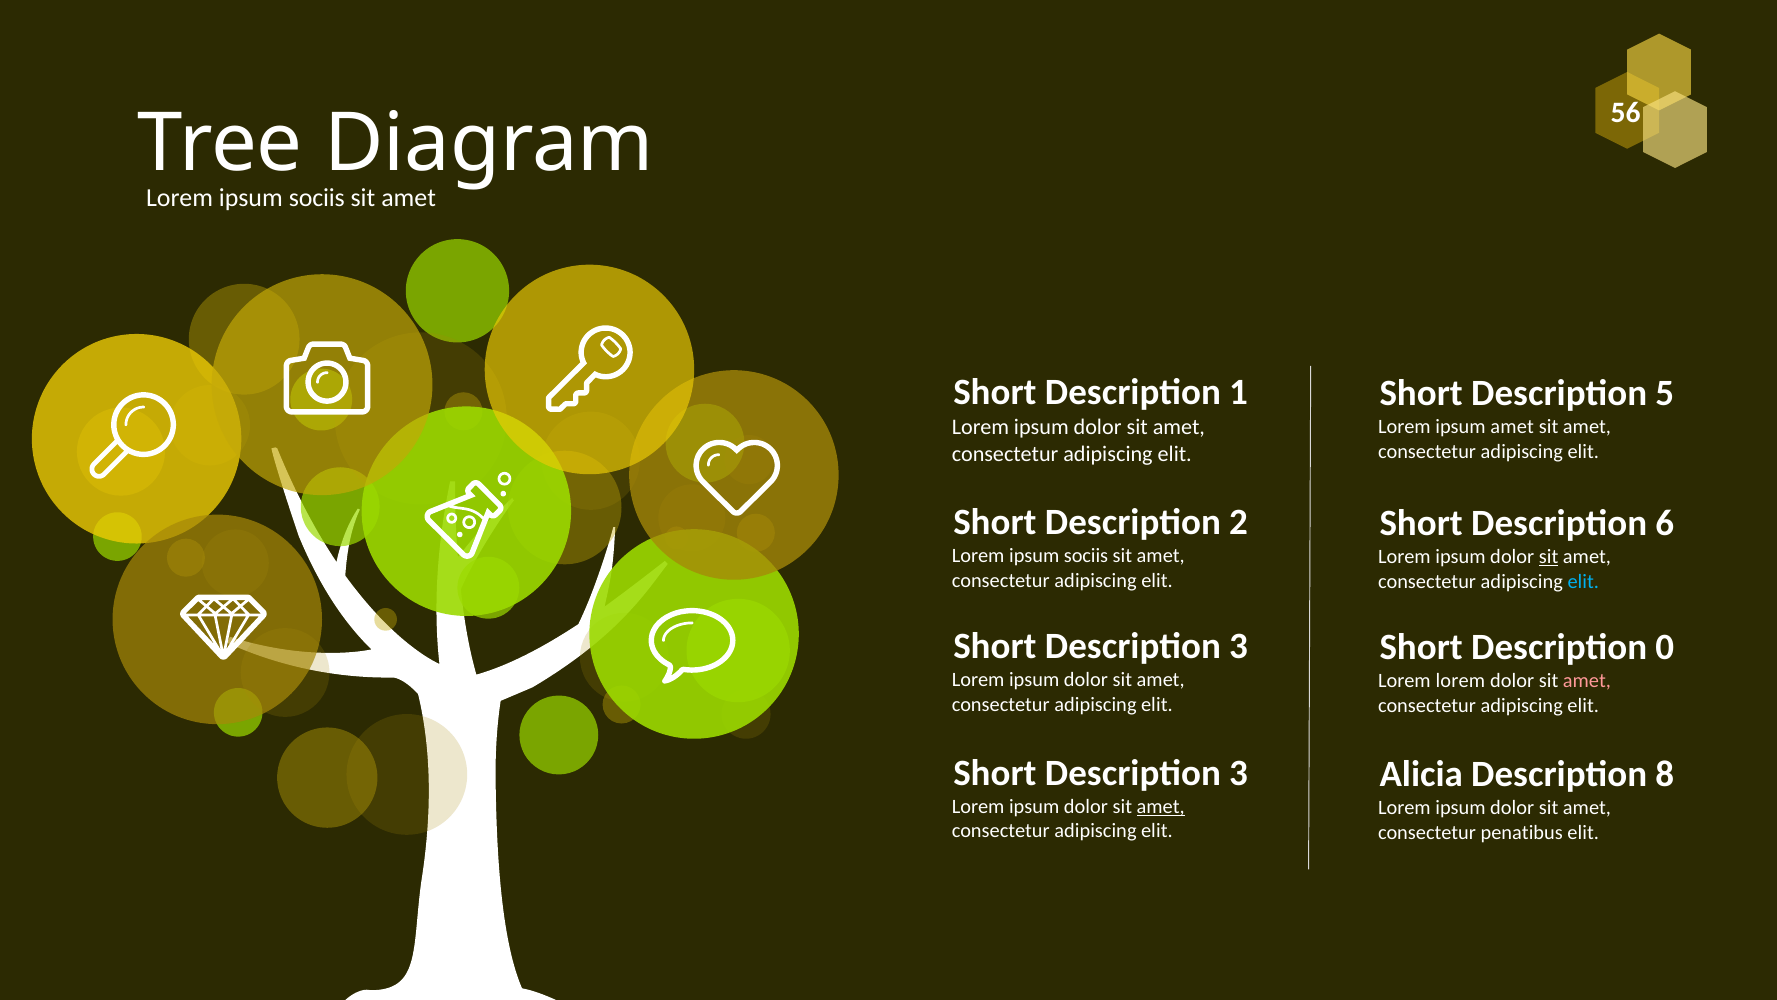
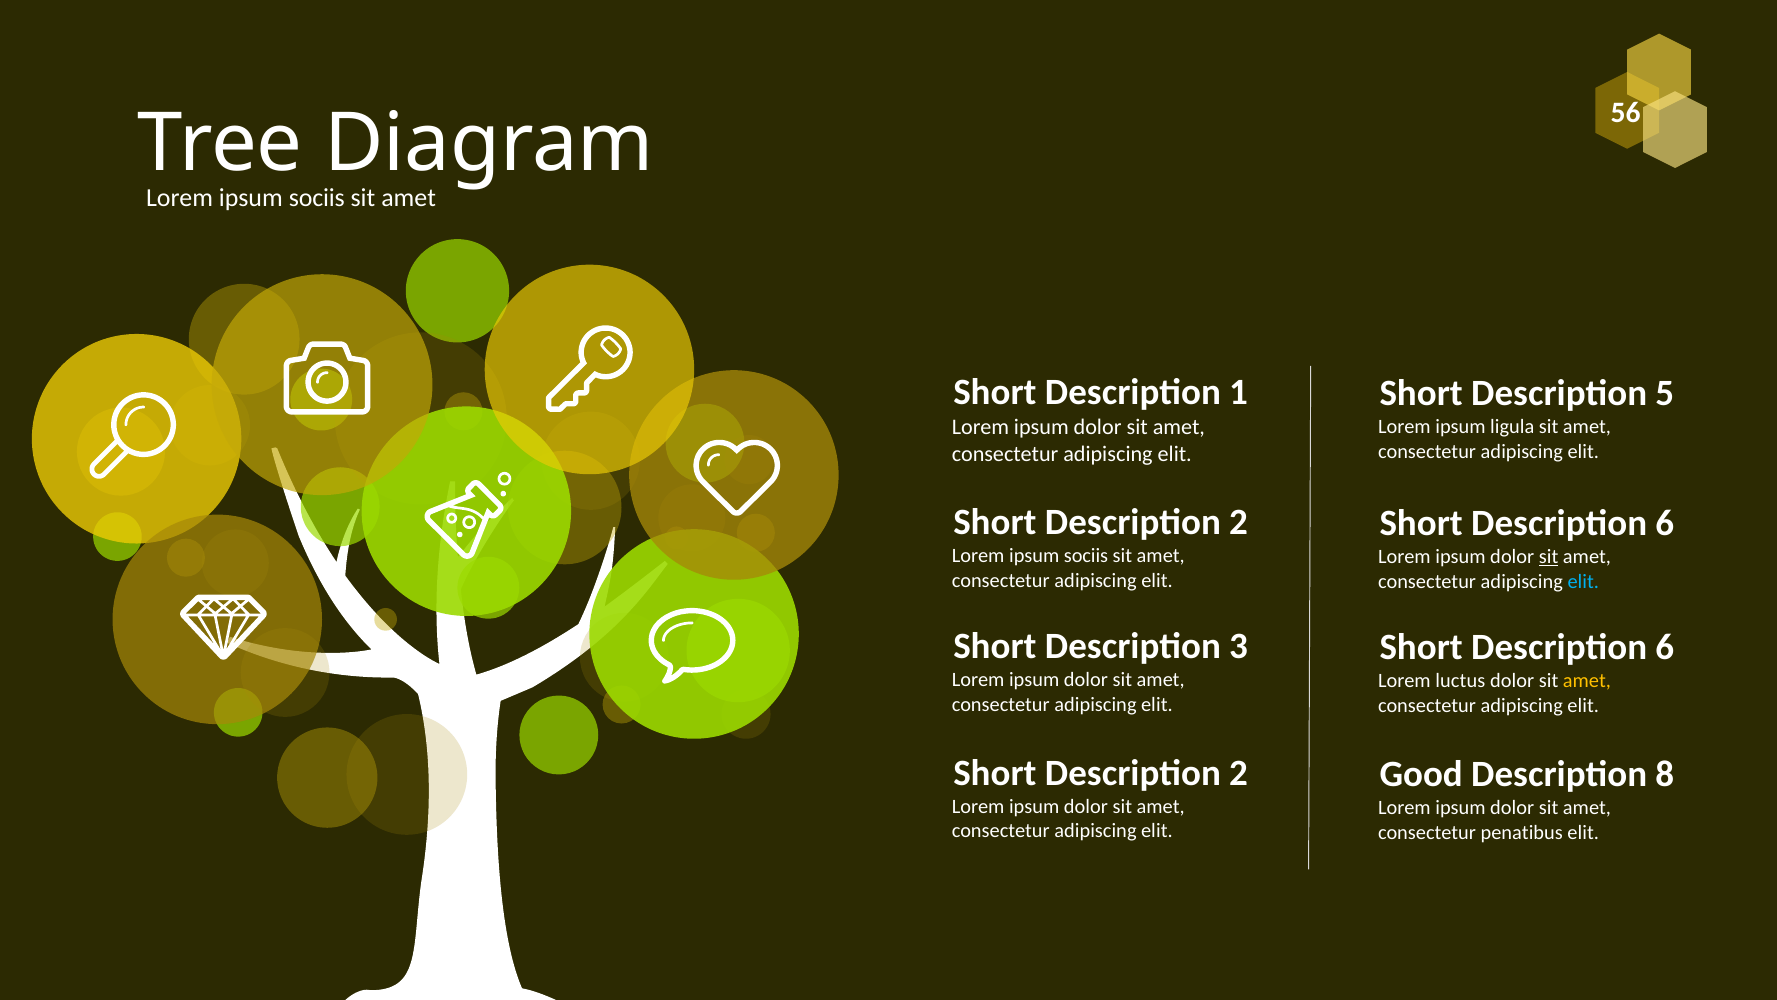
ipsum amet: amet -> ligula (1512, 427)
0: 0 -> 6 (1665, 647)
Lorem lorem: lorem -> luctus (1460, 681)
amet colour: pink -> yellow (1587, 681)
3: 3 -> 2 (1239, 773)
Alicia: Alicia -> Good (1421, 774)
amet underline: present -> none (1161, 806)
